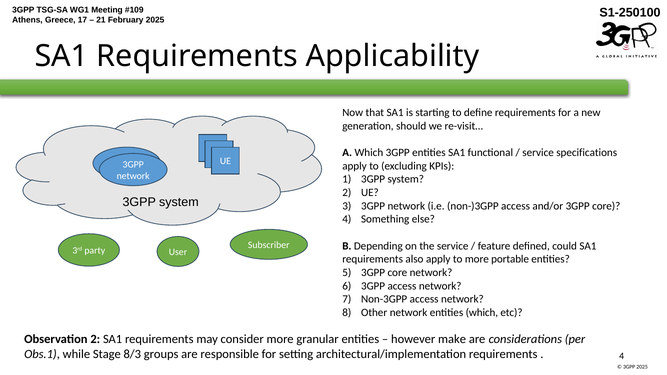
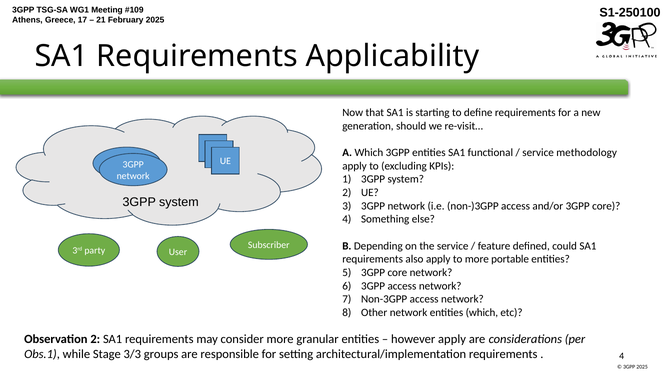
specifications: specifications -> methodology (587, 153)
however make: make -> apply (452, 339)
8/3: 8/3 -> 3/3 (132, 354)
